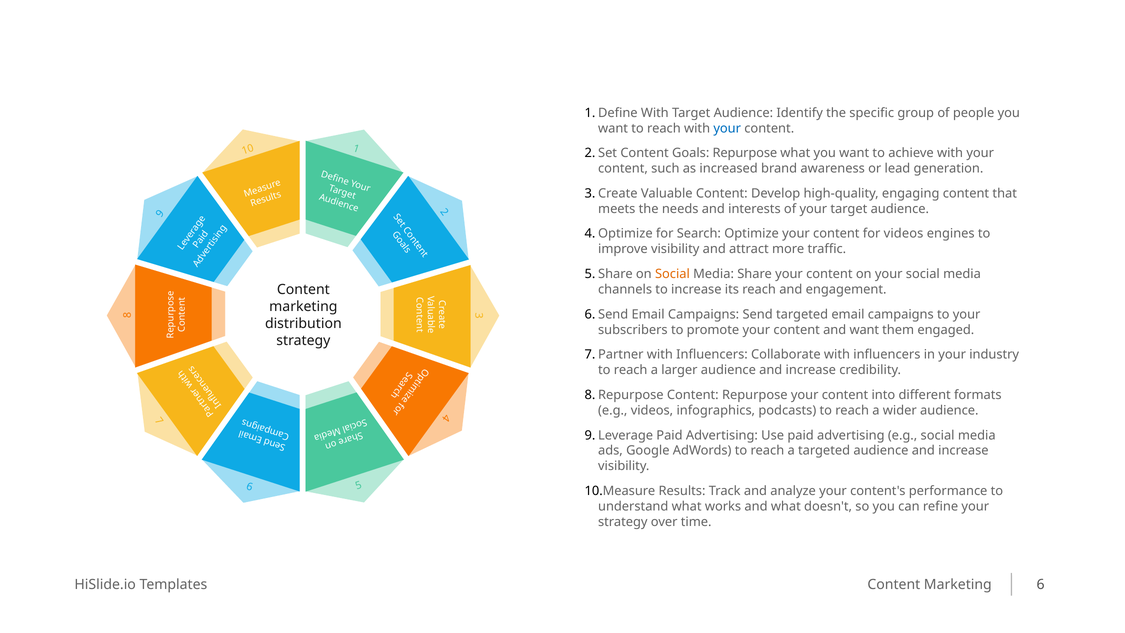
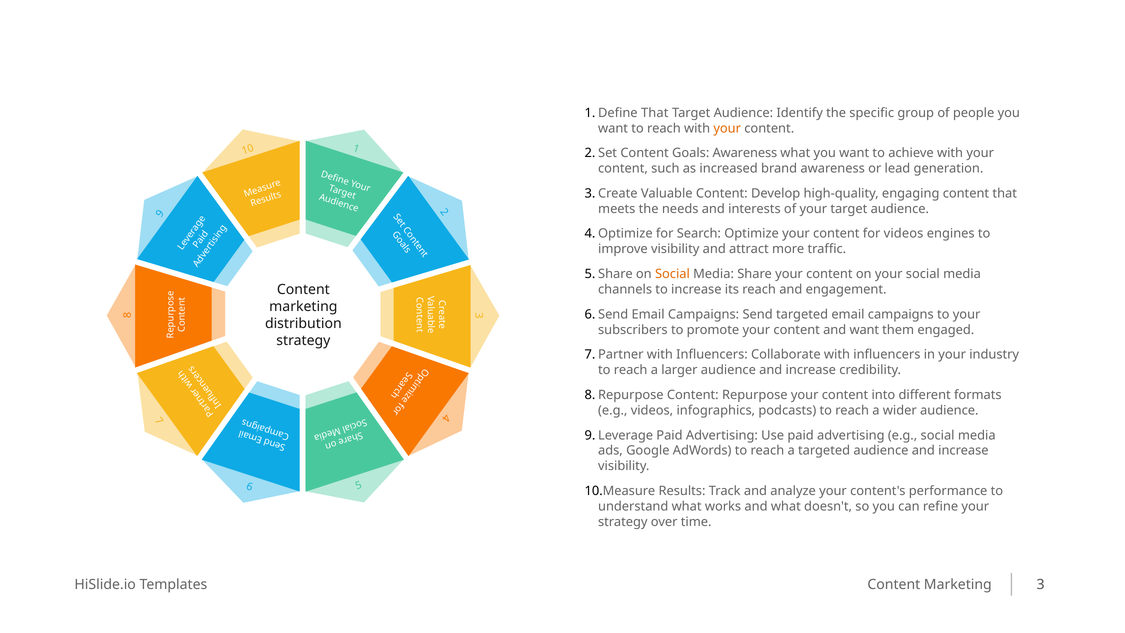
With: With -> That (655, 113)
your colour: blue -> orange (727, 128)
Goals Repurpose: Repurpose -> Awareness (745, 153)
6: 6 -> 3 (1041, 584)
